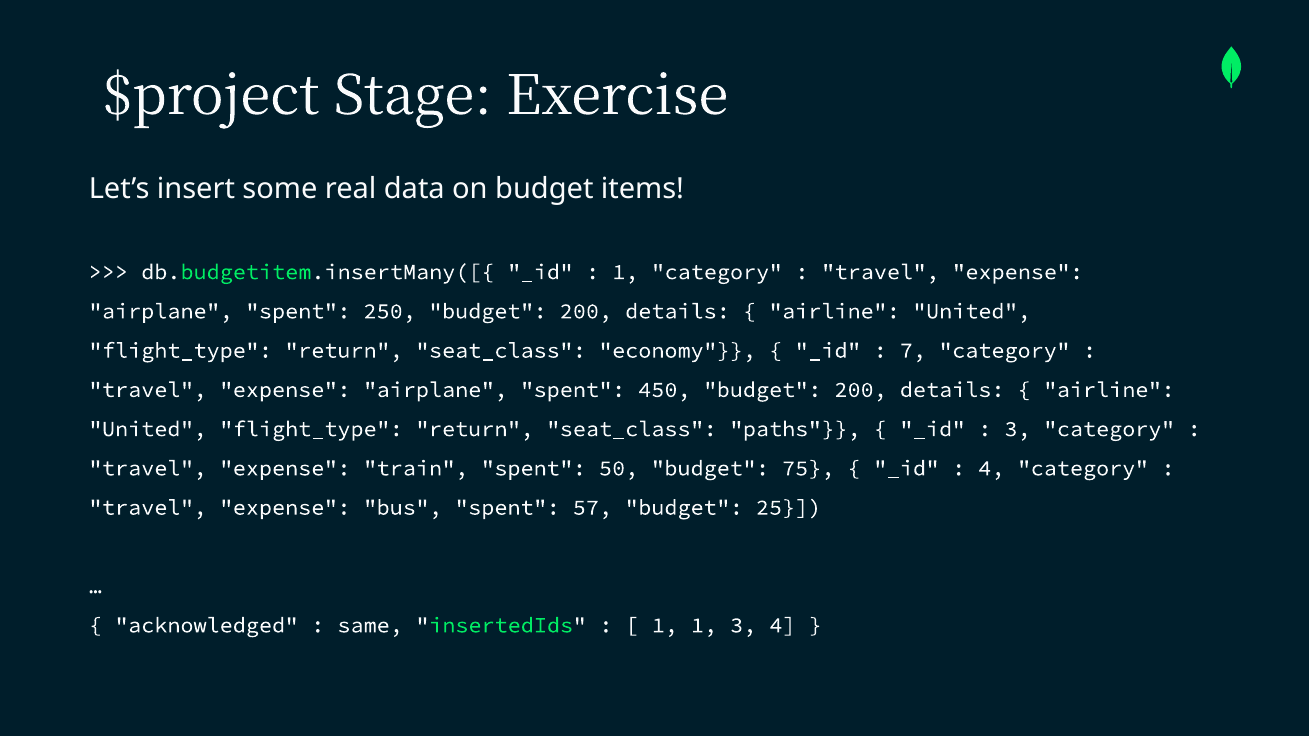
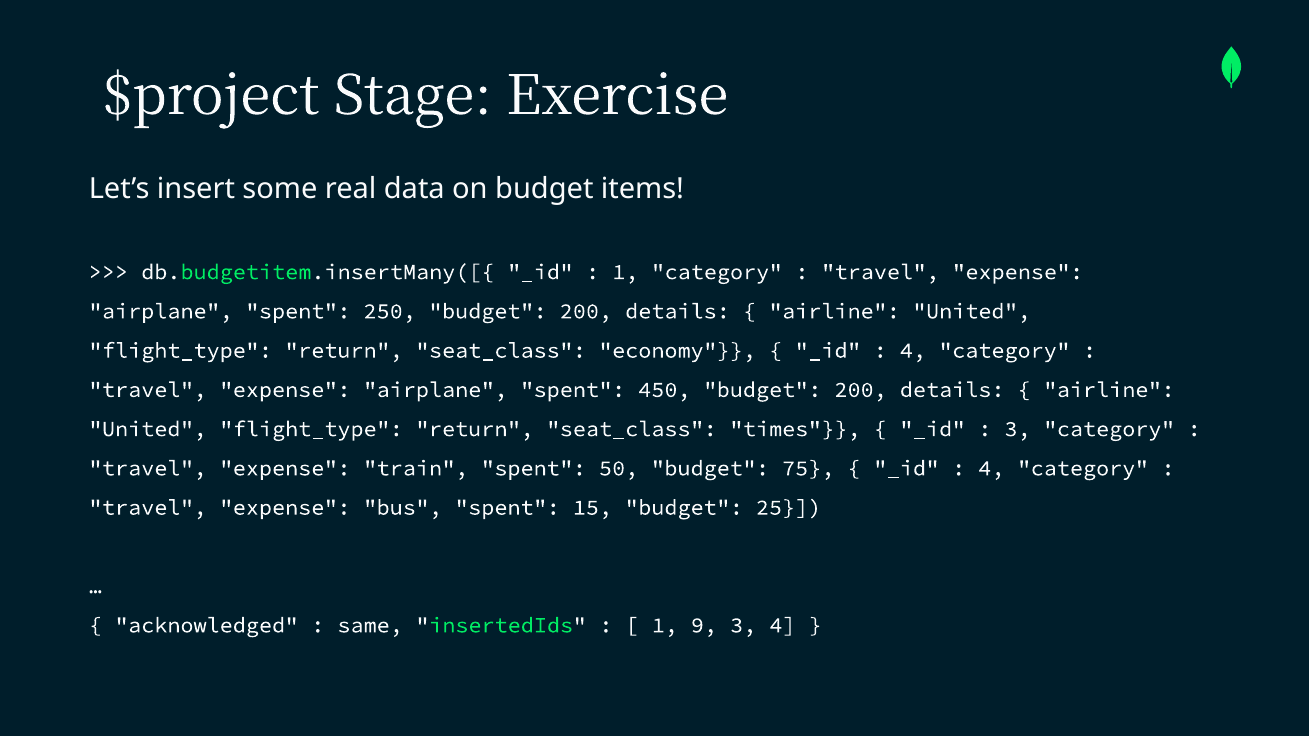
7: 7 -> 4 (913, 351)
paths: paths -> times (795, 429)
57: 57 -> 15 (592, 508)
1 1: 1 -> 9 (704, 626)
